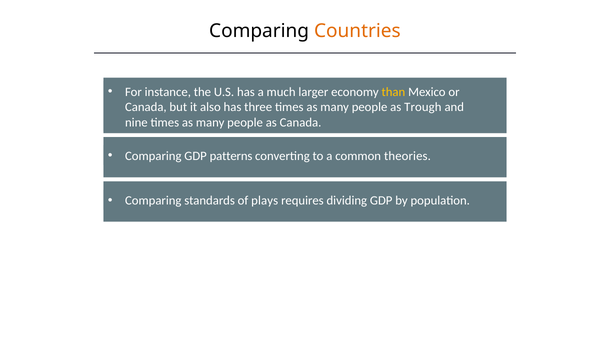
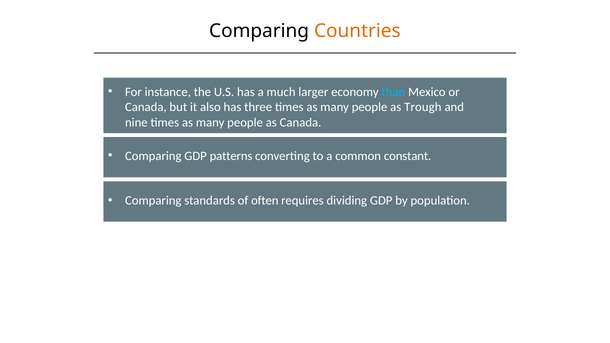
than colour: yellow -> light blue (393, 92)
theories: theories -> constant (408, 156)
plays: plays -> often (265, 201)
